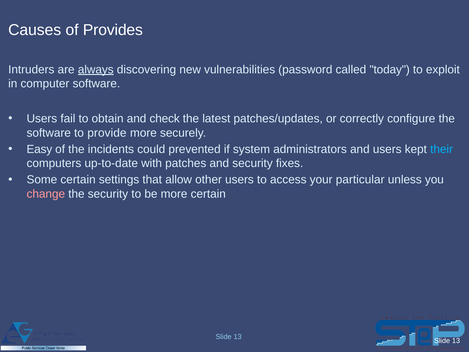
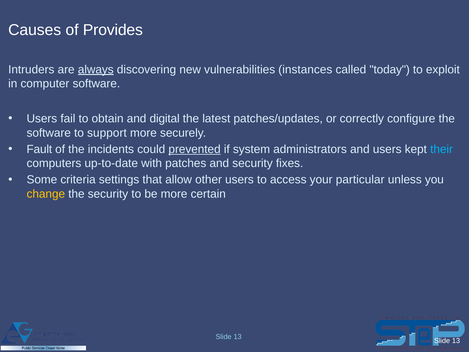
password: password -> instances (305, 69)
check: check -> digital (165, 119)
provide: provide -> support (107, 133)
Easy: Easy -> Fault (39, 149)
prevented underline: none -> present (195, 149)
Some certain: certain -> criteria (78, 180)
change colour: pink -> yellow (46, 194)
